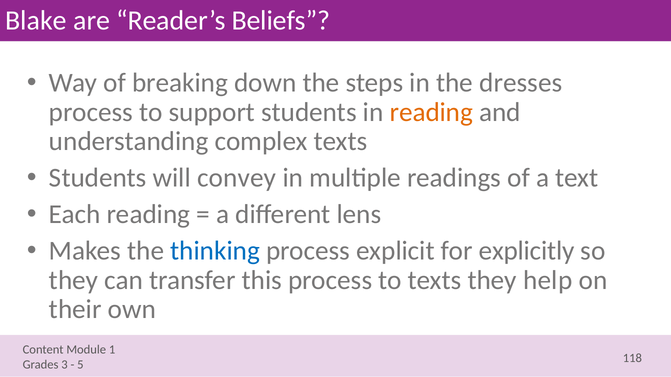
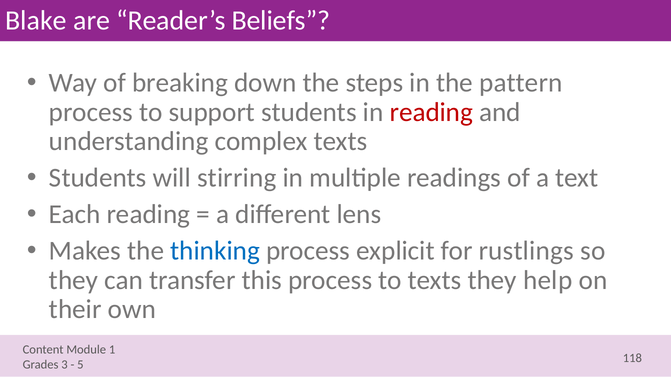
dresses: dresses -> pattern (521, 83)
reading colour: orange -> red (431, 112)
convey: convey -> stirring (237, 178)
explicitly: explicitly -> rustlings (526, 251)
